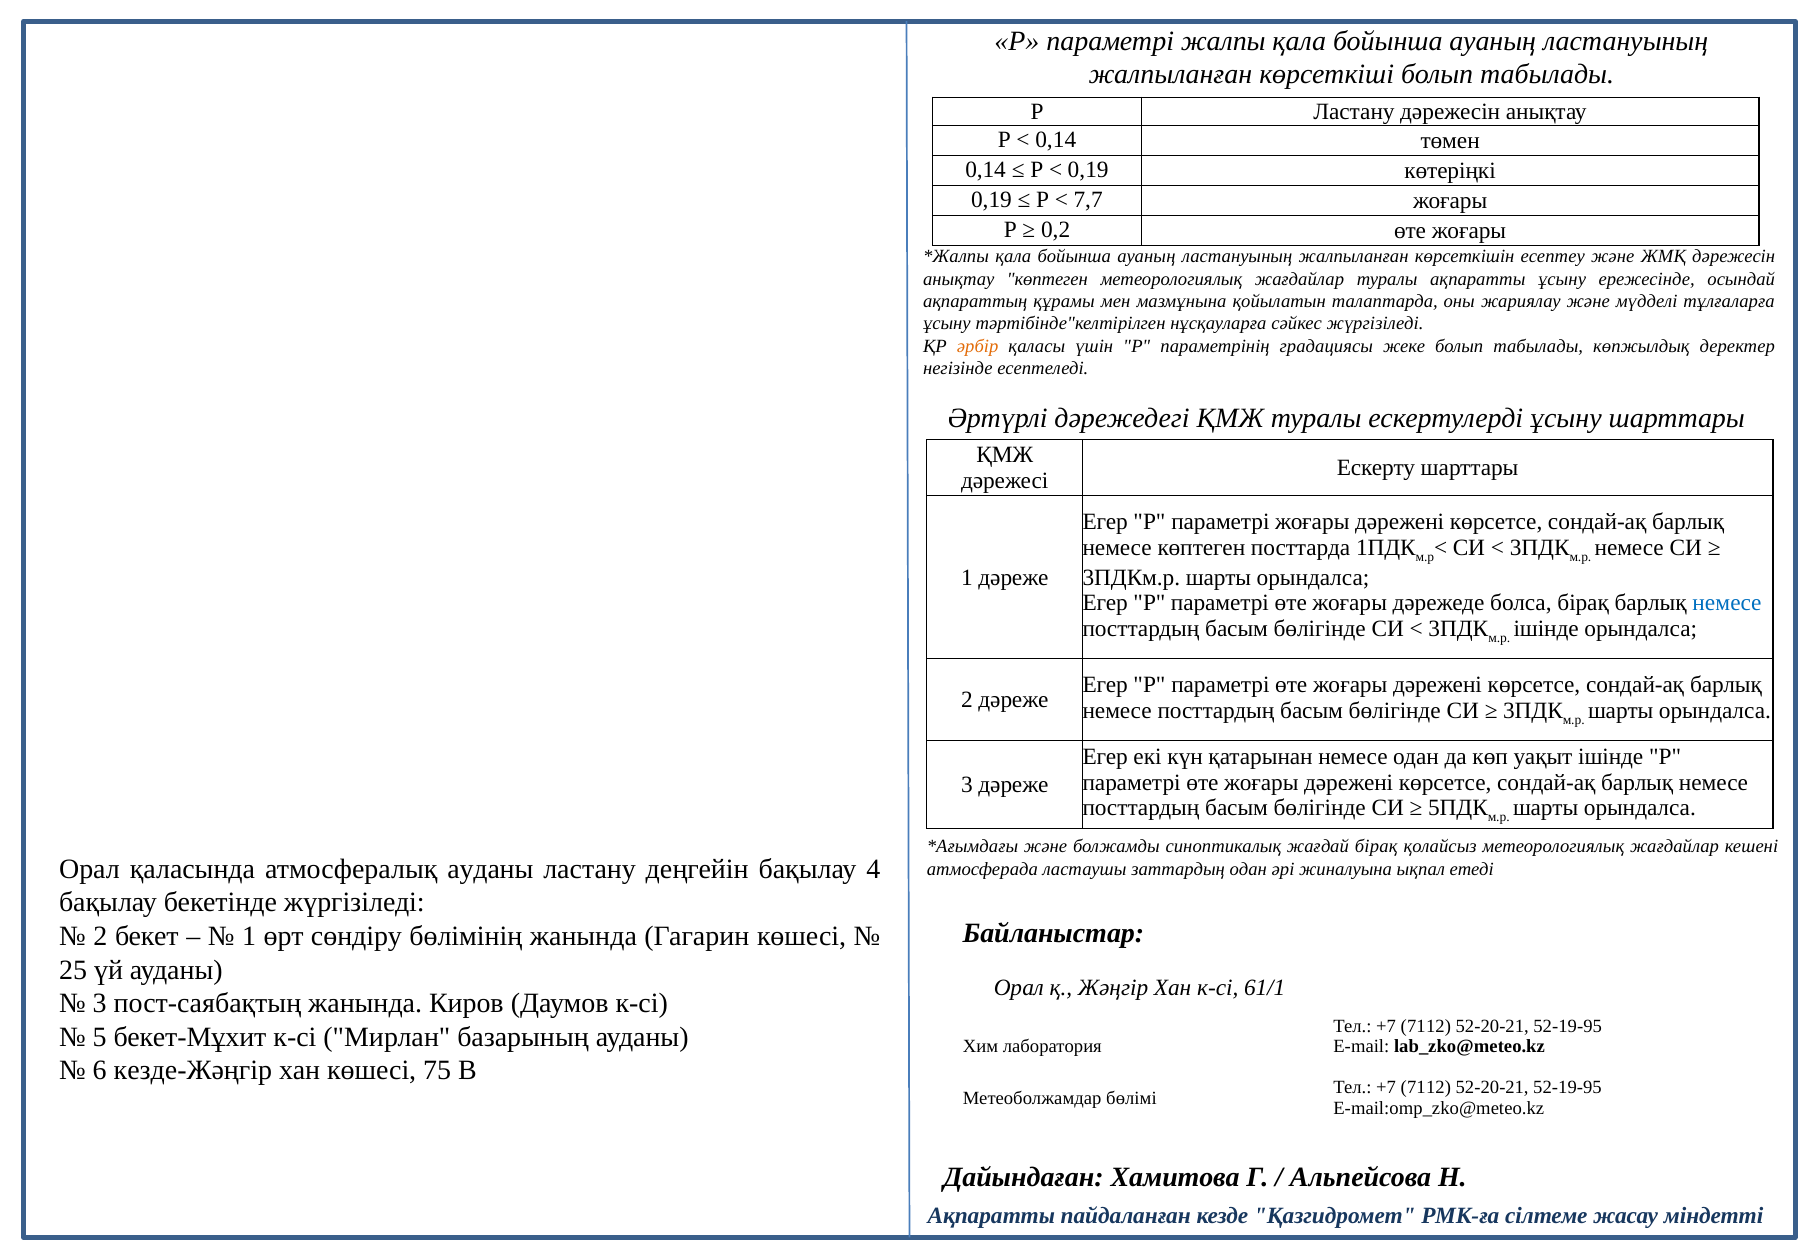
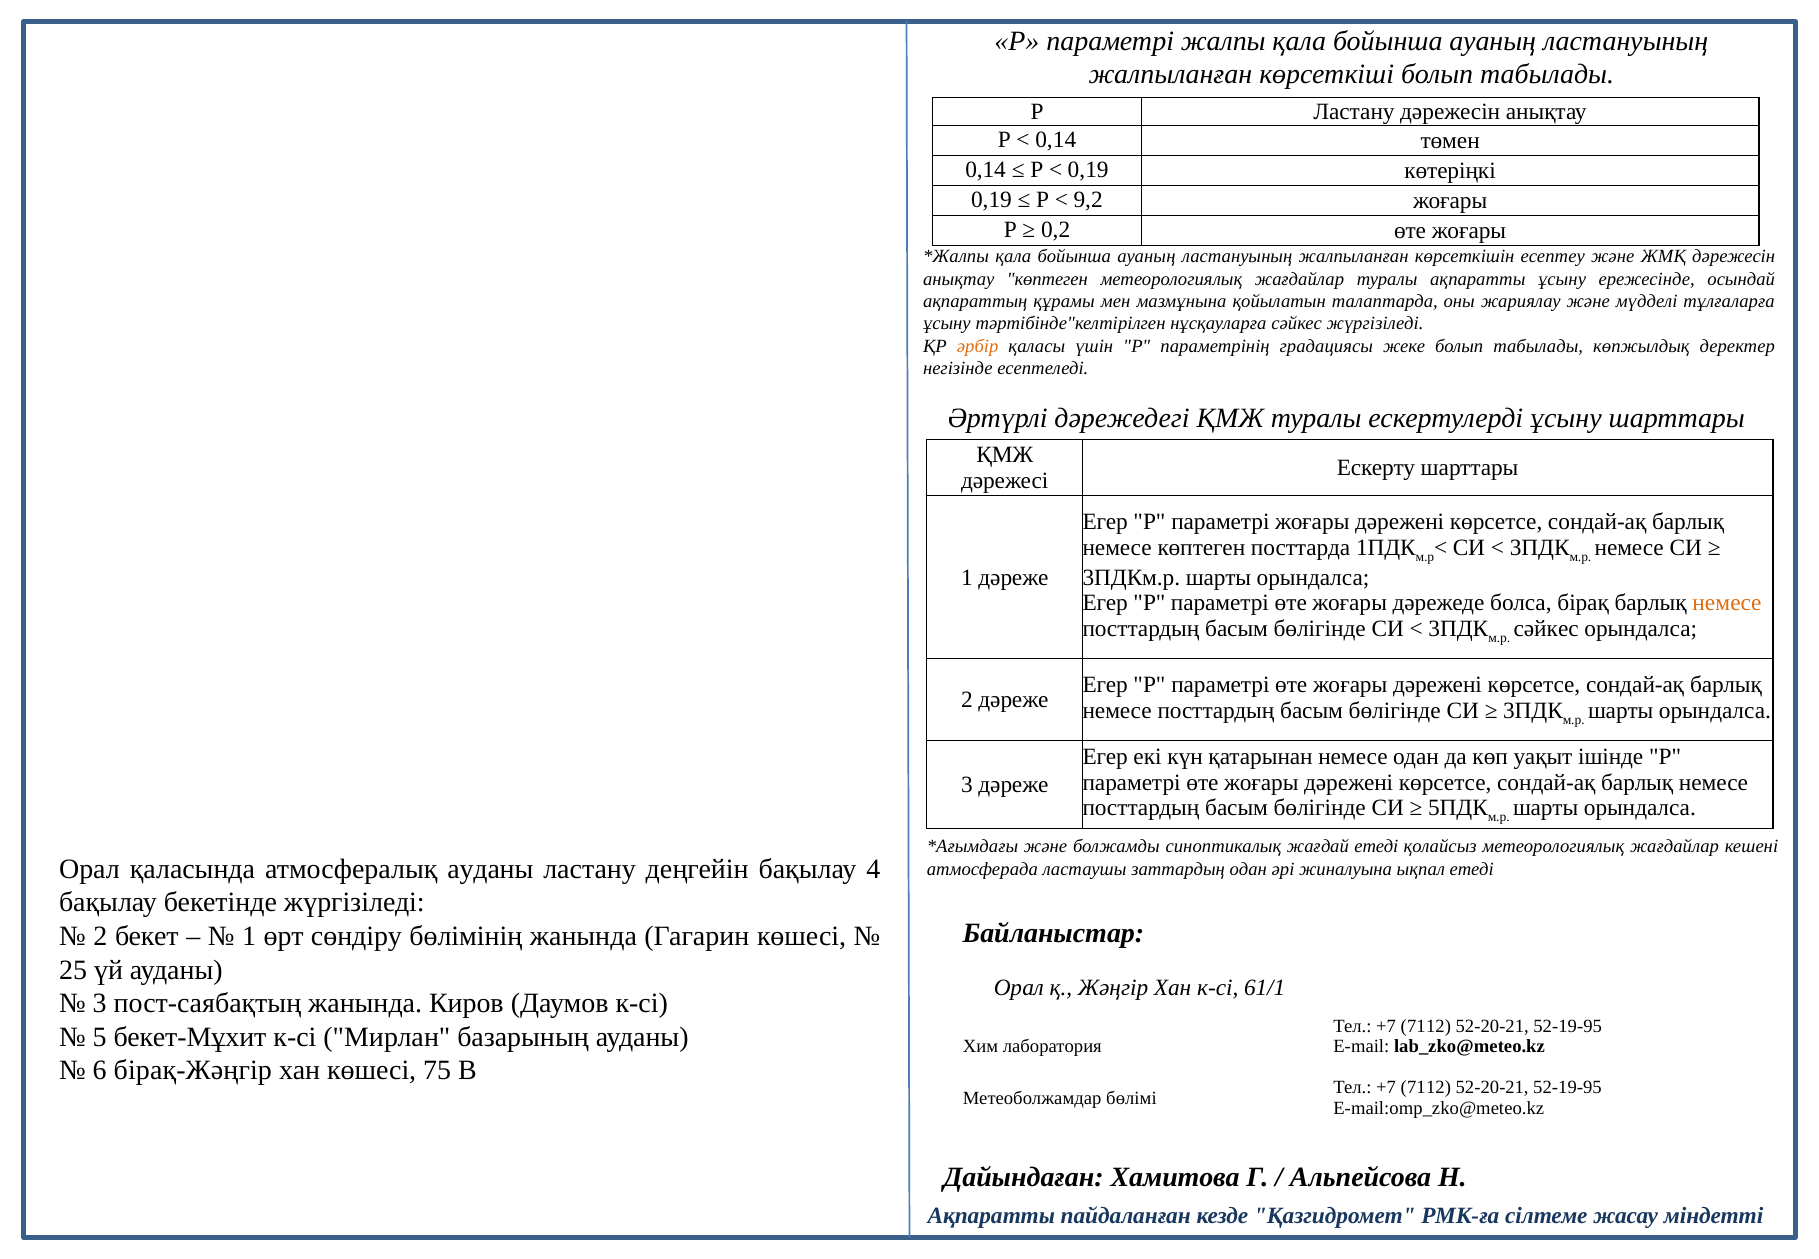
7,7: 7,7 -> 9,2 (1088, 200)
немесе colour: blue -> orange (1727, 603)
ішінде: ішінде -> сәйкес (1546, 629)
жағдай бірақ: бірақ -> етеді (1376, 847)
кезде-Жәңгір: кезде-Жәңгір -> бірақ-Жәңгір (193, 1071)
